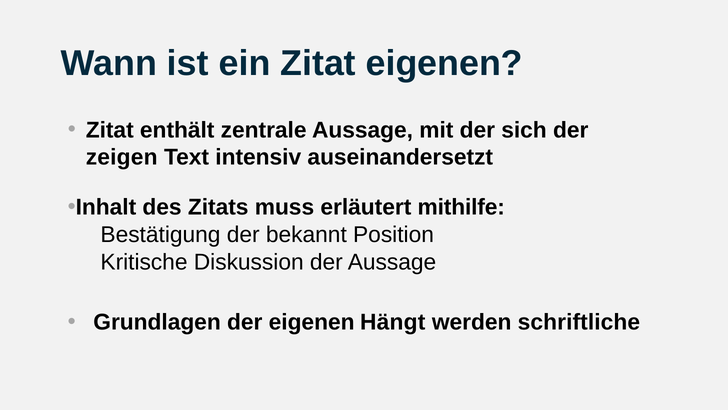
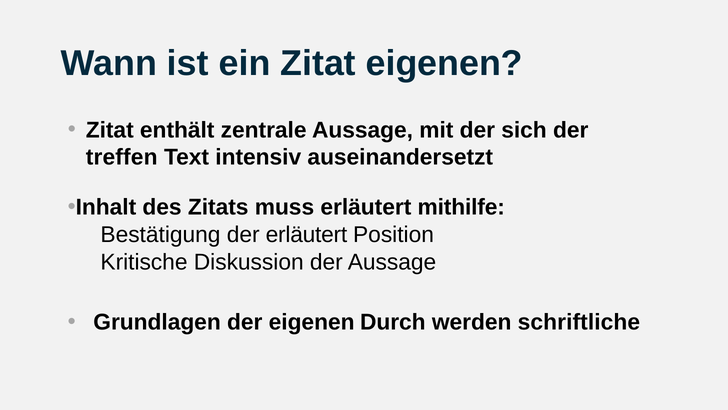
zeigen: zeigen -> treffen (122, 157)
der bekannt: bekannt -> erläutert (306, 234)
Hängt: Hängt -> Durch (393, 322)
